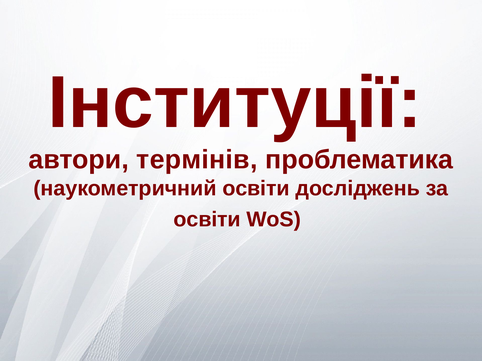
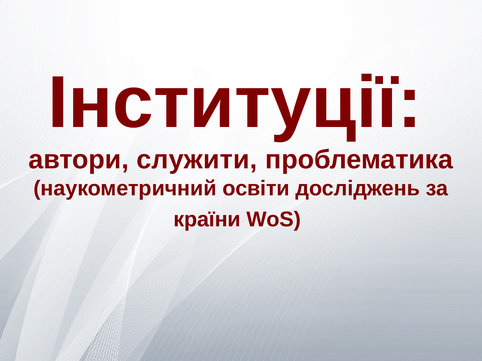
термінів: термінів -> служити (197, 160)
освіти: освіти -> країни (207, 220)
